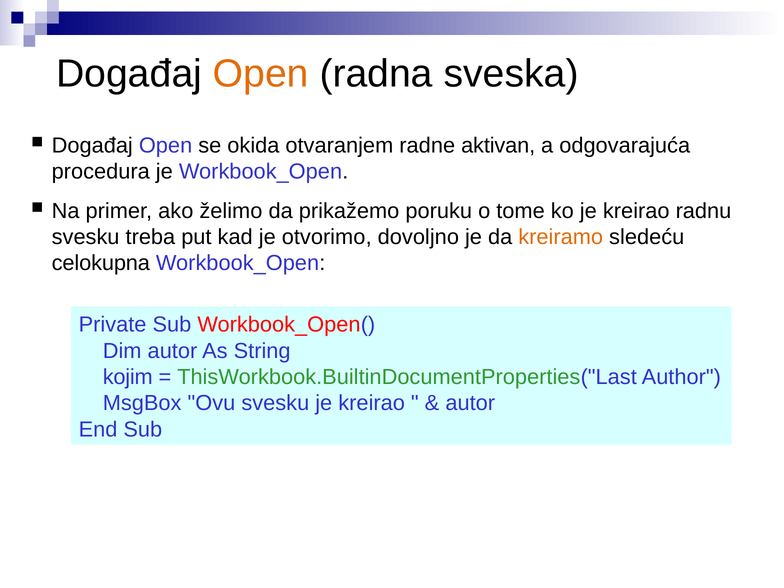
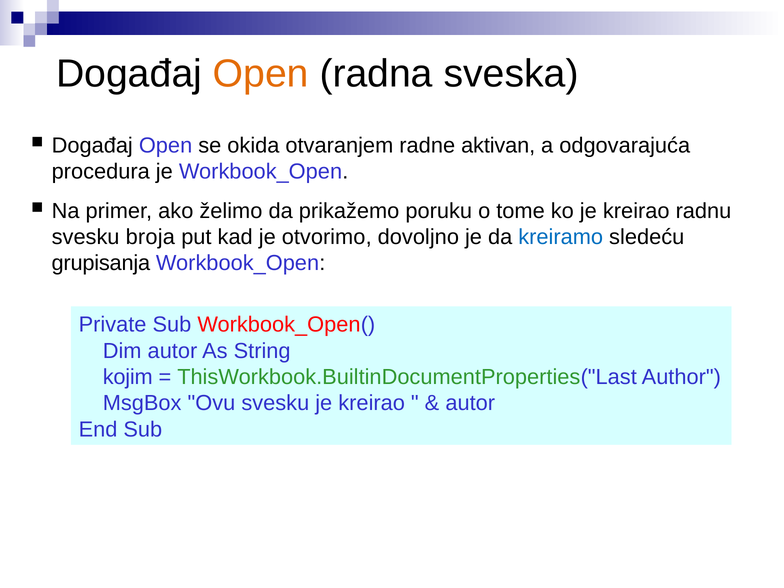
treba: treba -> broja (150, 237)
kreiramo colour: orange -> blue (561, 237)
celokupna: celokupna -> grupisanja (101, 263)
